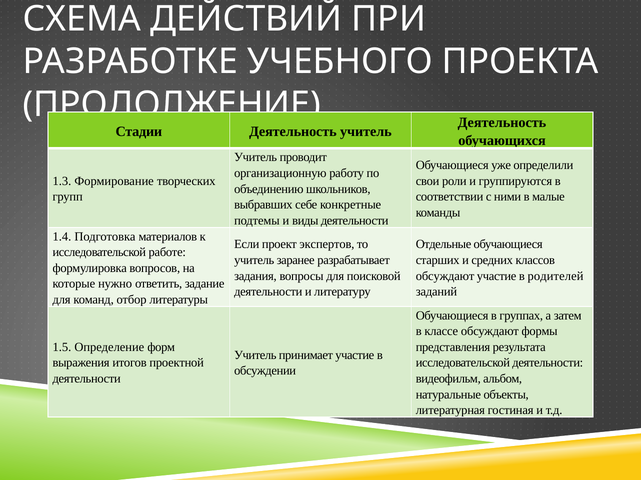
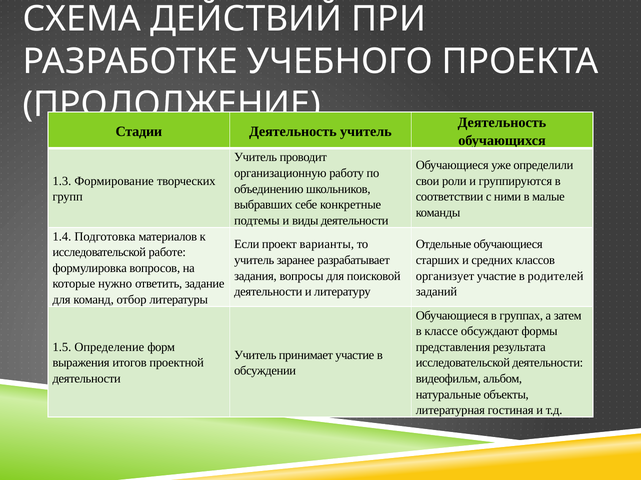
экспертов: экспертов -> варианты (327, 245)
обсуждают: обсуждают -> организует (445, 276)
